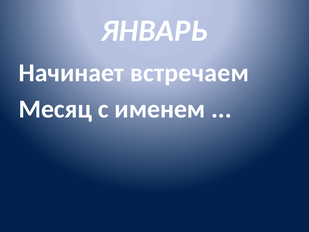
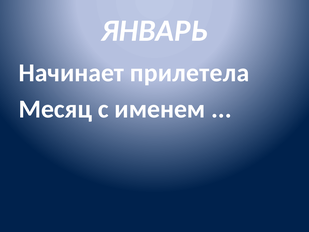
встречаем: встречаем -> прилетела (190, 73)
